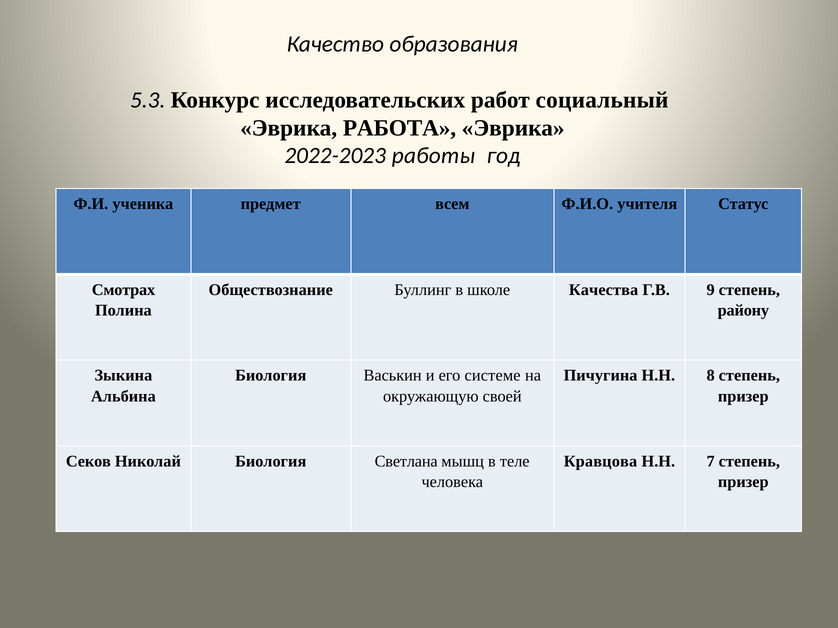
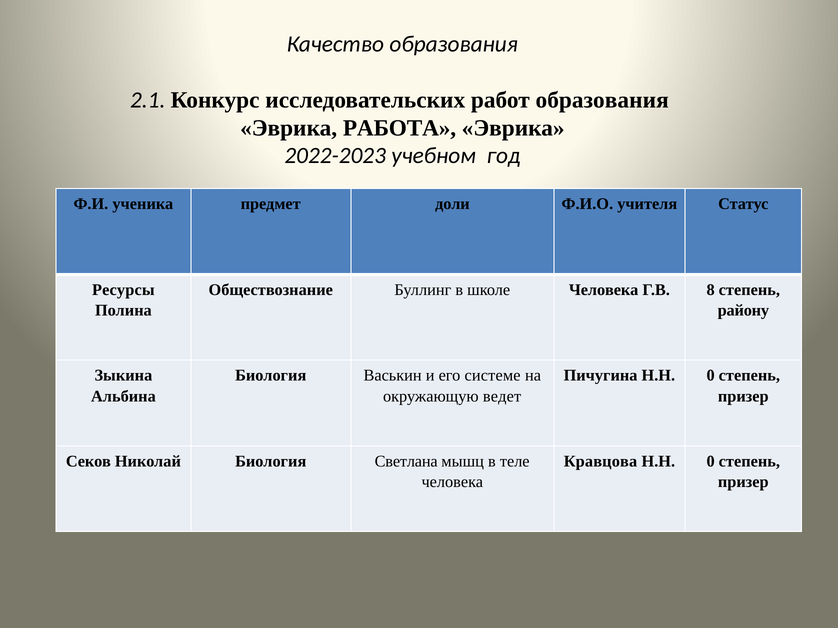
5.3: 5.3 -> 2.1 (148, 100)
работ социальный: социальный -> образования (602, 100)
работы: работы -> учебном (434, 156)
всем: всем -> доли (452, 204)
Смотрах: Смотрах -> Ресурсы (123, 290)
школе Качества: Качества -> Человека (604, 290)
9: 9 -> 8 (711, 290)
Пичугина Н.Н 8: 8 -> 0 (711, 376)
своей: своей -> ведет (502, 396)
7: 7 -> 0 (711, 462)
